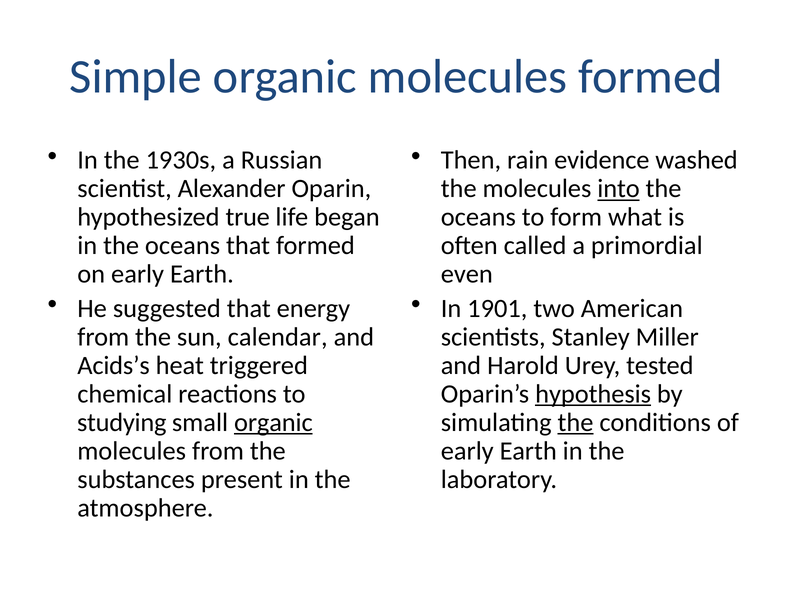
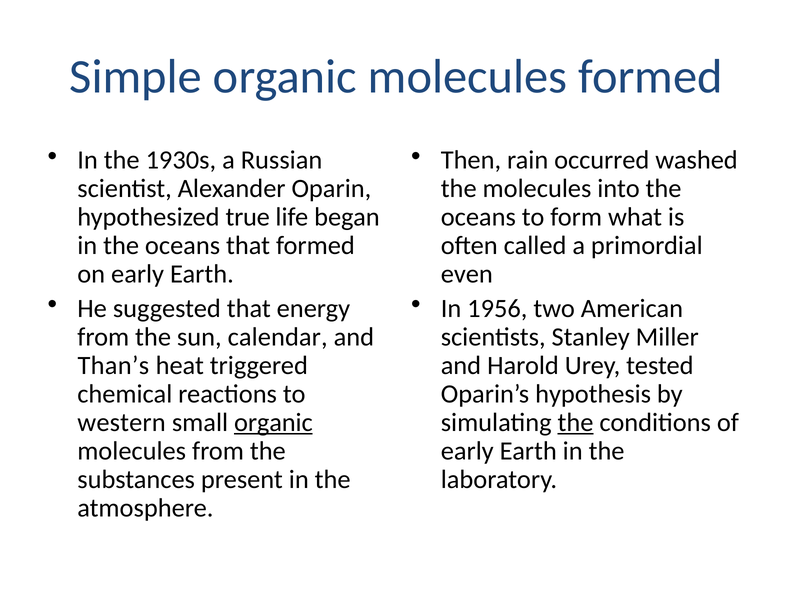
evidence: evidence -> occurred (602, 160)
into underline: present -> none (619, 189)
1901: 1901 -> 1956 (497, 309)
Acids’s: Acids’s -> Than’s (113, 366)
hypothesis underline: present -> none (593, 394)
studying: studying -> western (122, 423)
